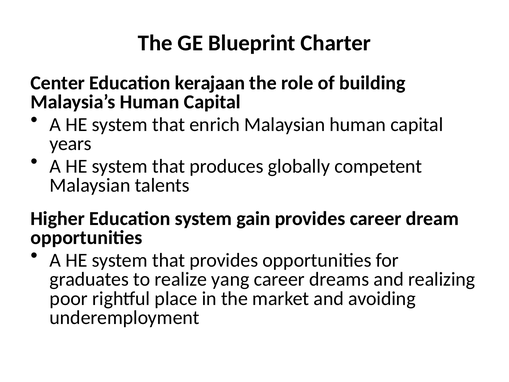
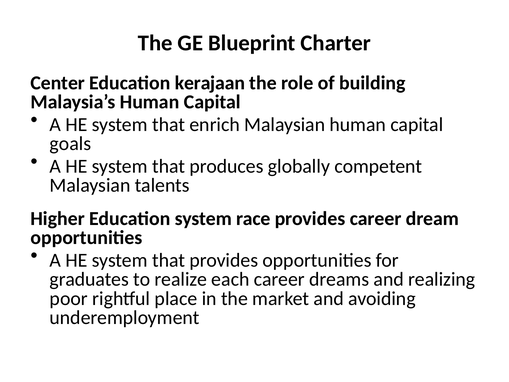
years: years -> goals (70, 144)
gain: gain -> race (253, 219)
yang: yang -> each (230, 279)
